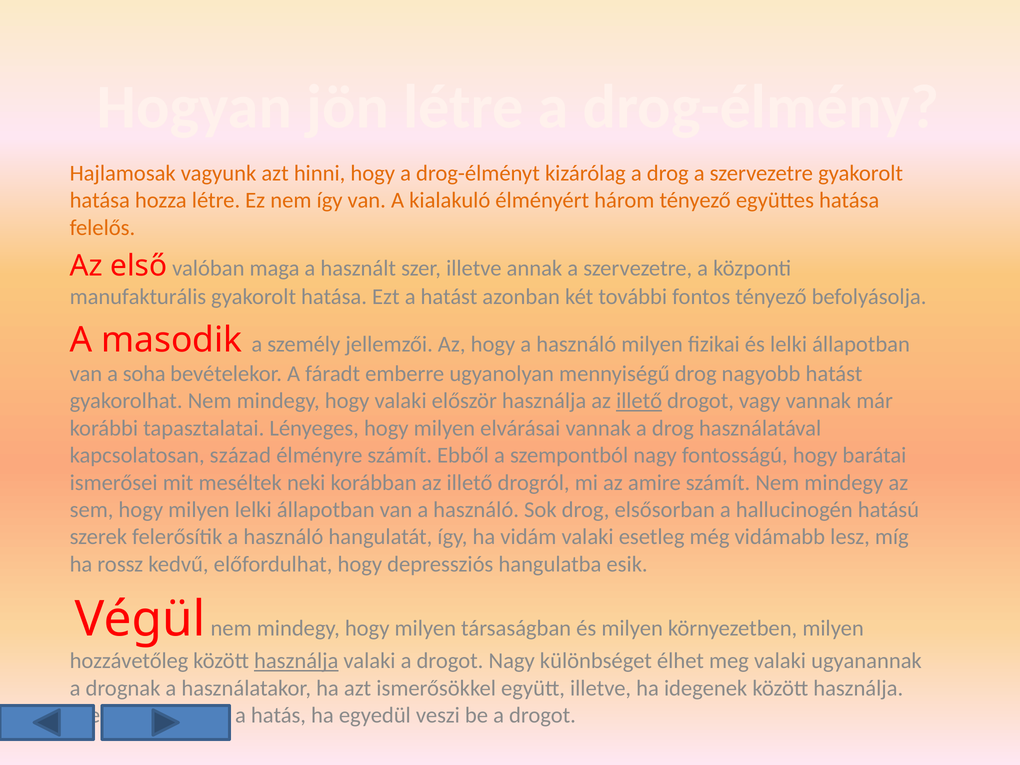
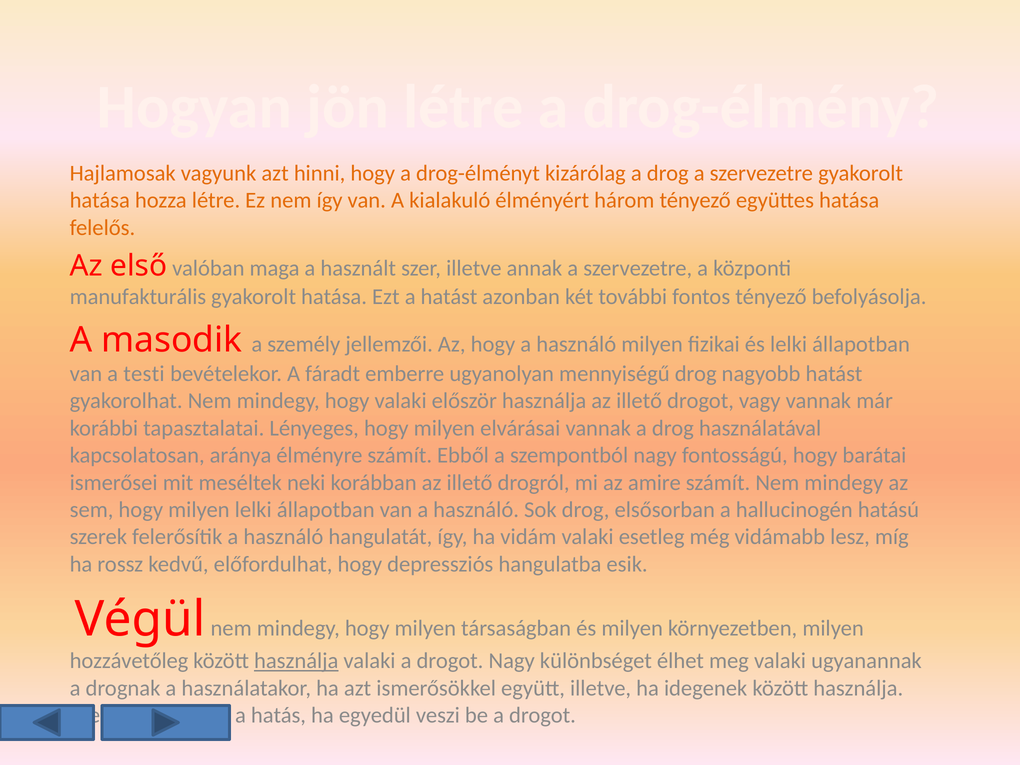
soha: soha -> testi (144, 374)
illető underline: present -> none (639, 401)
század: század -> aránya (241, 455)
